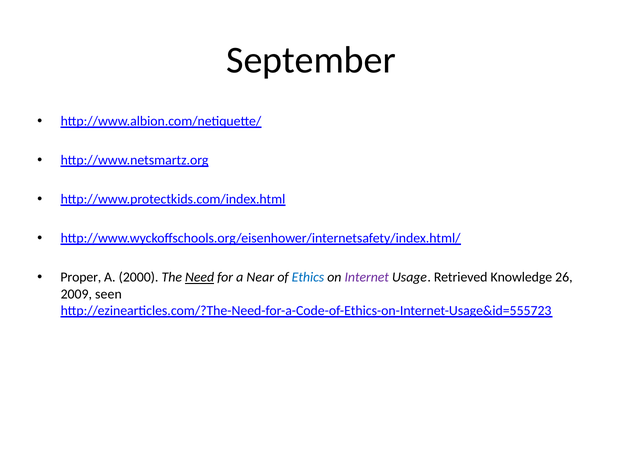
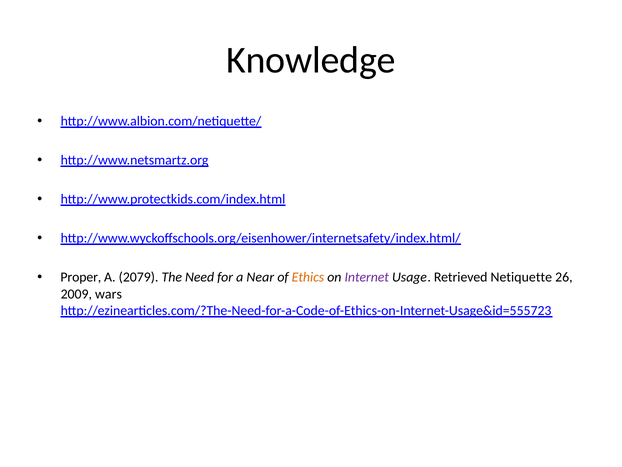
September: September -> Knowledge (311, 60)
2000: 2000 -> 2079 (139, 277)
Need underline: present -> none (200, 277)
Ethics colour: blue -> orange (308, 277)
Knowledge: Knowledge -> Netiquette (521, 277)
seen: seen -> wars (108, 294)
